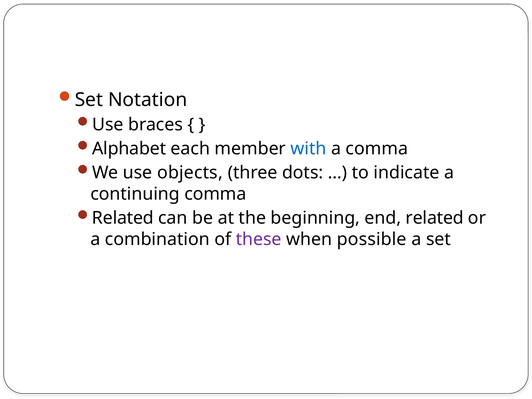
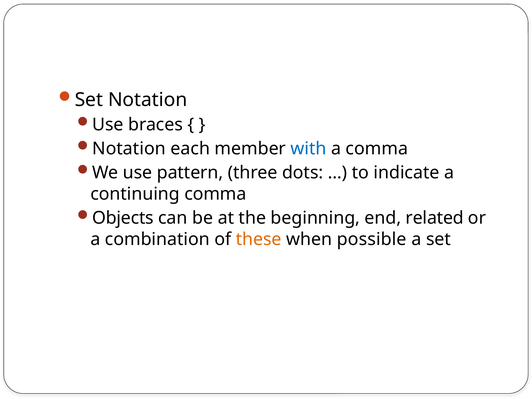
Alphabet: Alphabet -> Notation (129, 149)
objects: objects -> pattern (190, 173)
Related: Related -> Objects (123, 218)
these colour: purple -> orange (259, 239)
